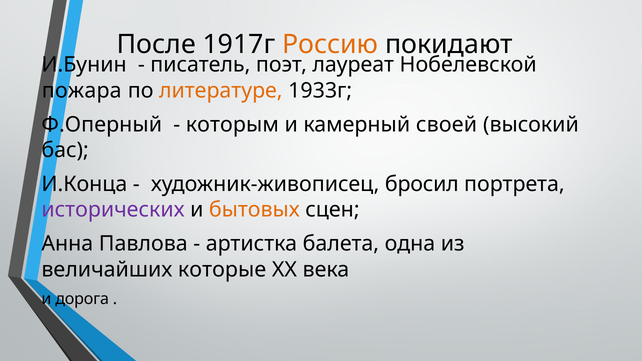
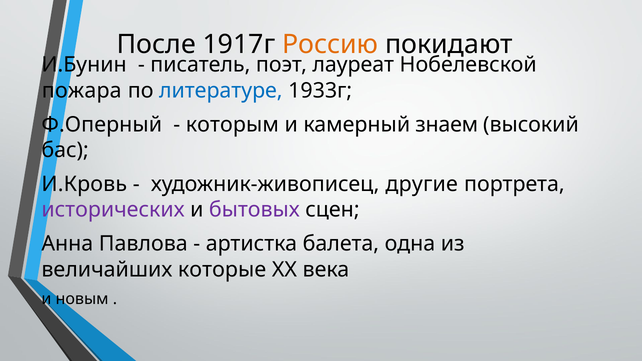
литературе colour: orange -> blue (221, 91)
своей: своей -> знаем (447, 125)
И.Конца: И.Конца -> И.Кровь (84, 184)
бросил: бросил -> другие (422, 184)
бытовых colour: orange -> purple (254, 210)
дорога: дорога -> новым (82, 299)
